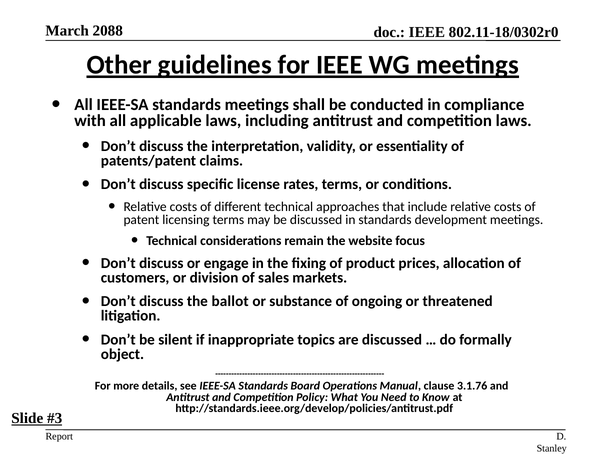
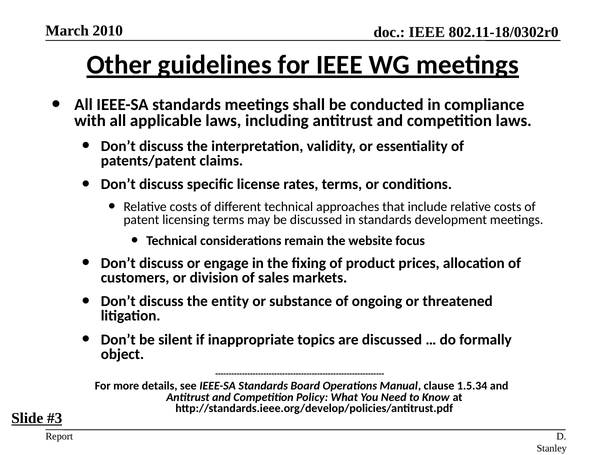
2088: 2088 -> 2010 (108, 31)
ballot: ballot -> entity (230, 301)
3.1.76: 3.1.76 -> 1.5.34 (472, 385)
